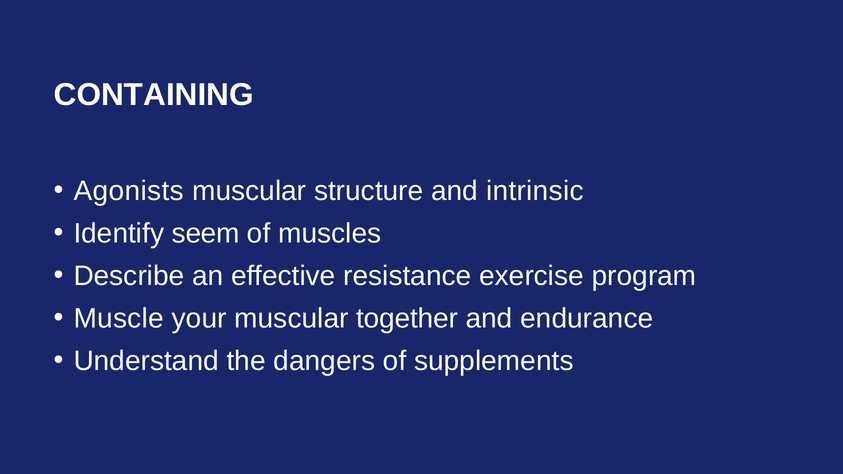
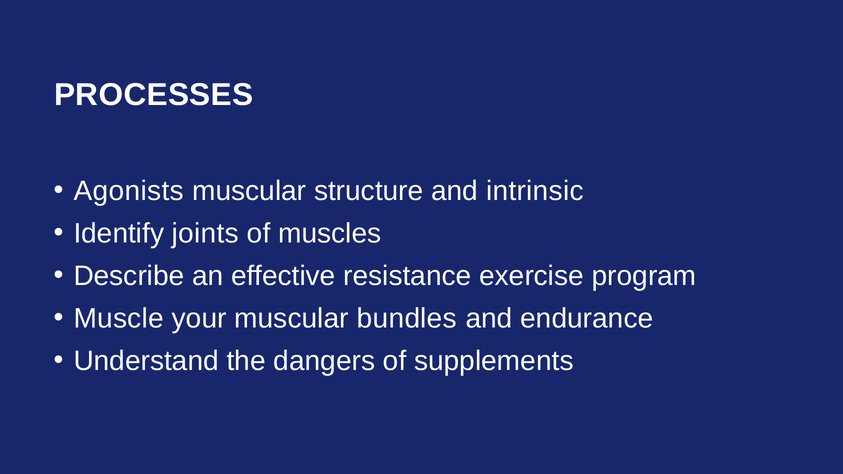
CONTAINING: CONTAINING -> PROCESSES (154, 95)
seem: seem -> joints (205, 234)
together: together -> bundles (407, 319)
